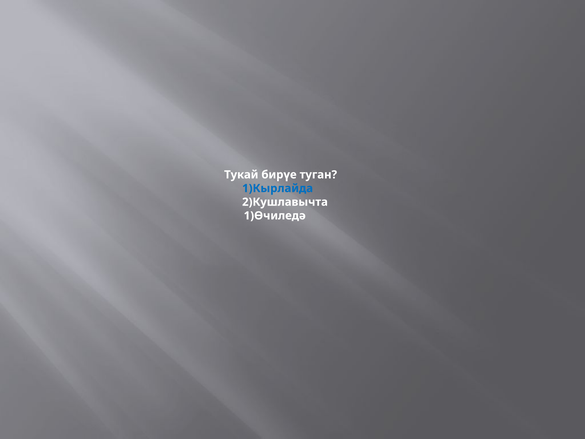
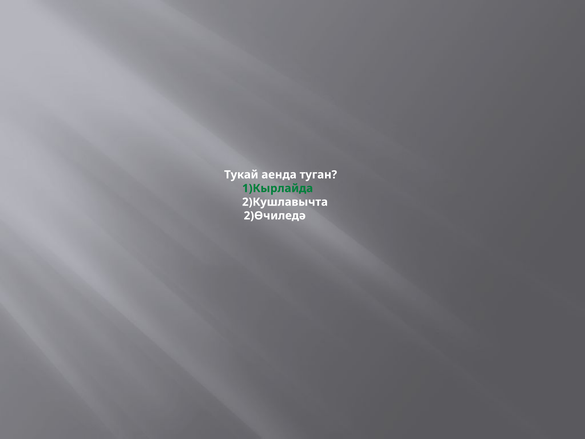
бирүе: бирүе -> аенда (279, 175)
1)Кырлайда colour: blue -> green (278, 188)
1)Өчиледә: 1)Өчиледә -> 2)Өчиледә (275, 216)
